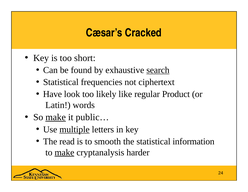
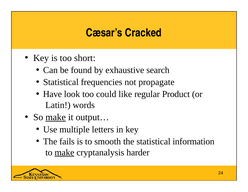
search underline: present -> none (158, 70)
ciphertext: ciphertext -> propagate (156, 82)
likely: likely -> could (106, 94)
public…: public… -> output… (92, 117)
multiple underline: present -> none (75, 129)
read: read -> fails (67, 141)
